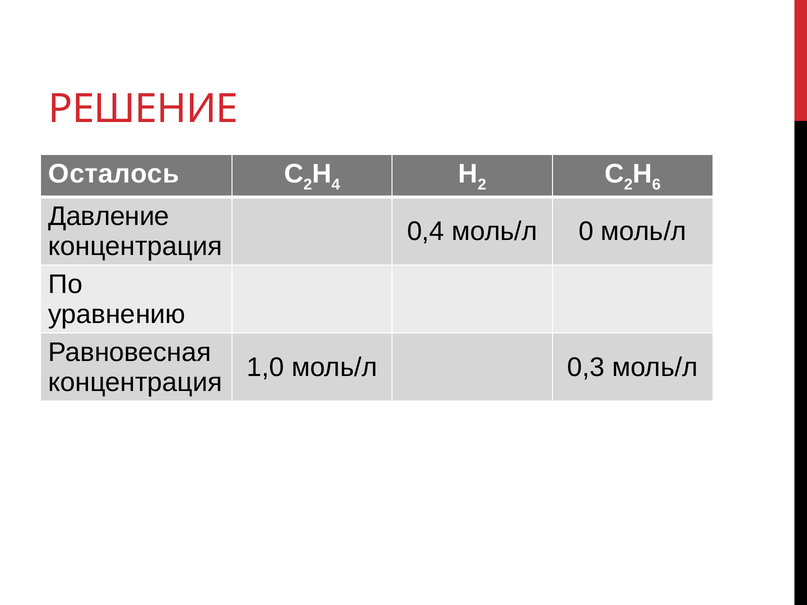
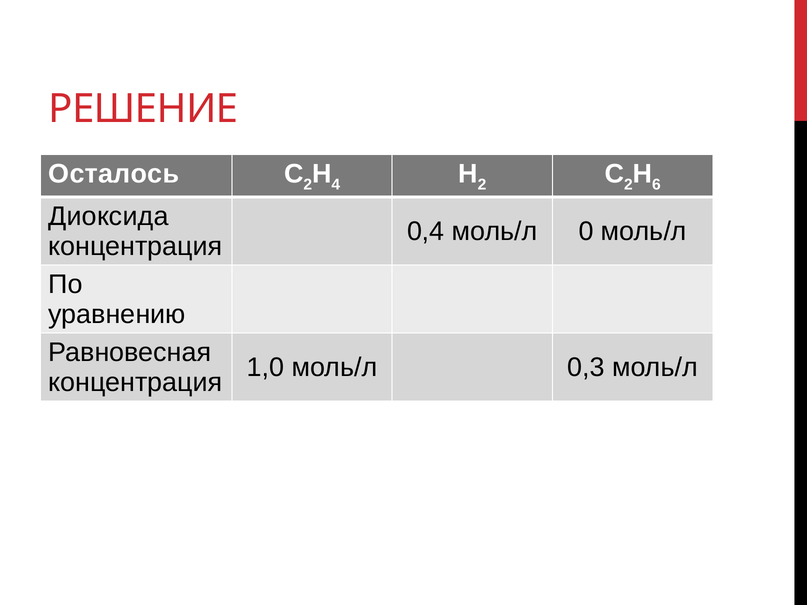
Давление: Давление -> Диоксида (108, 217)
